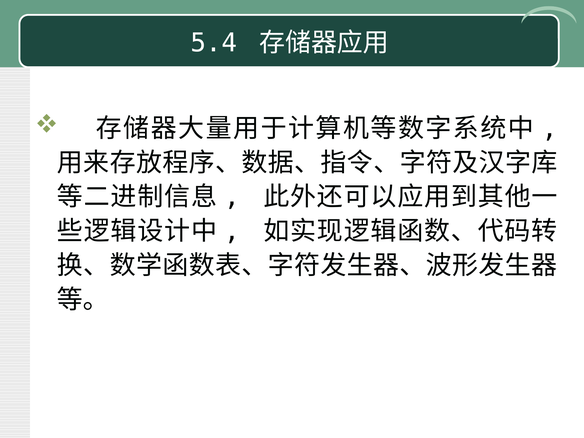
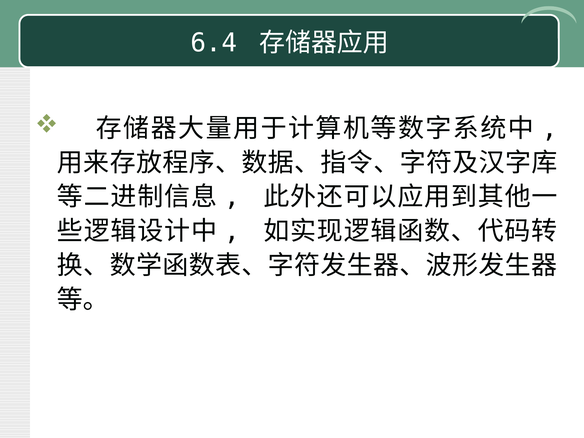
5.4: 5.4 -> 6.4 (214, 43)
